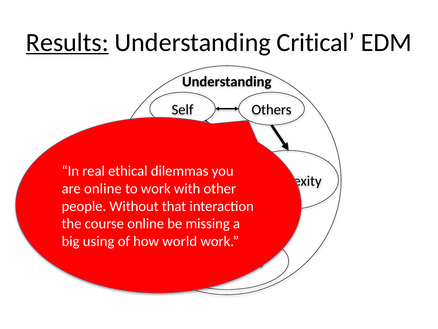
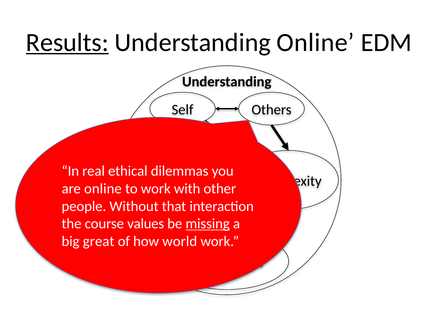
Understanding Critical: Critical -> Online (316, 42)
course online: online -> values (146, 223)
missing underline: none -> present (208, 223)
using: using -> great (99, 241)
